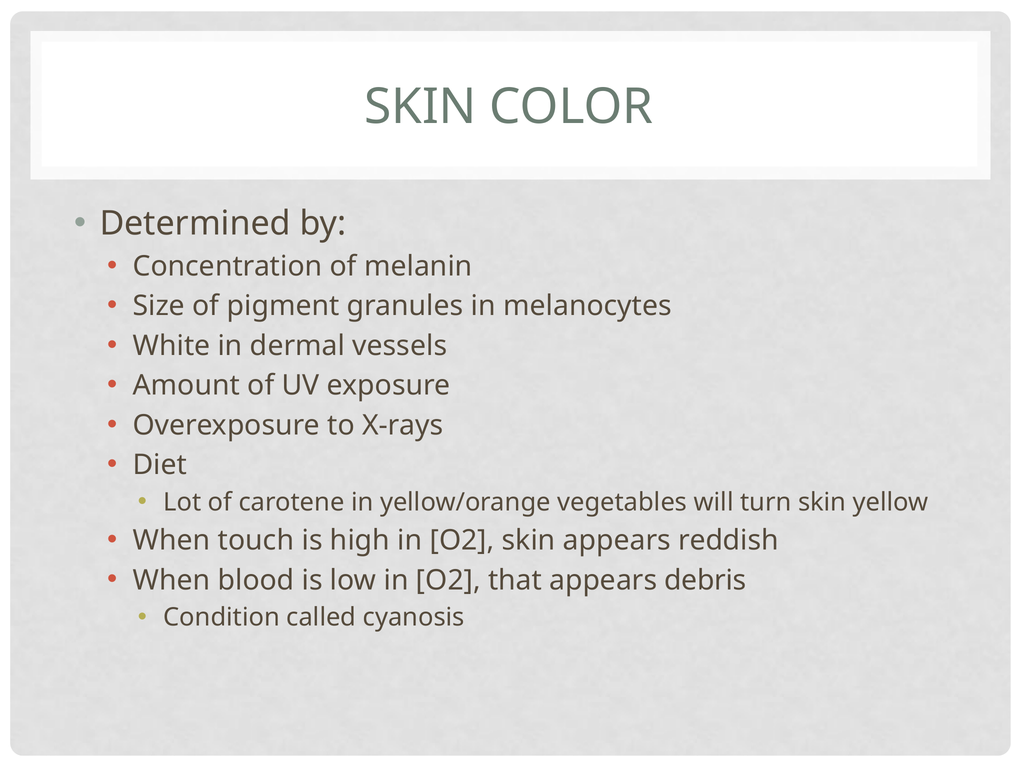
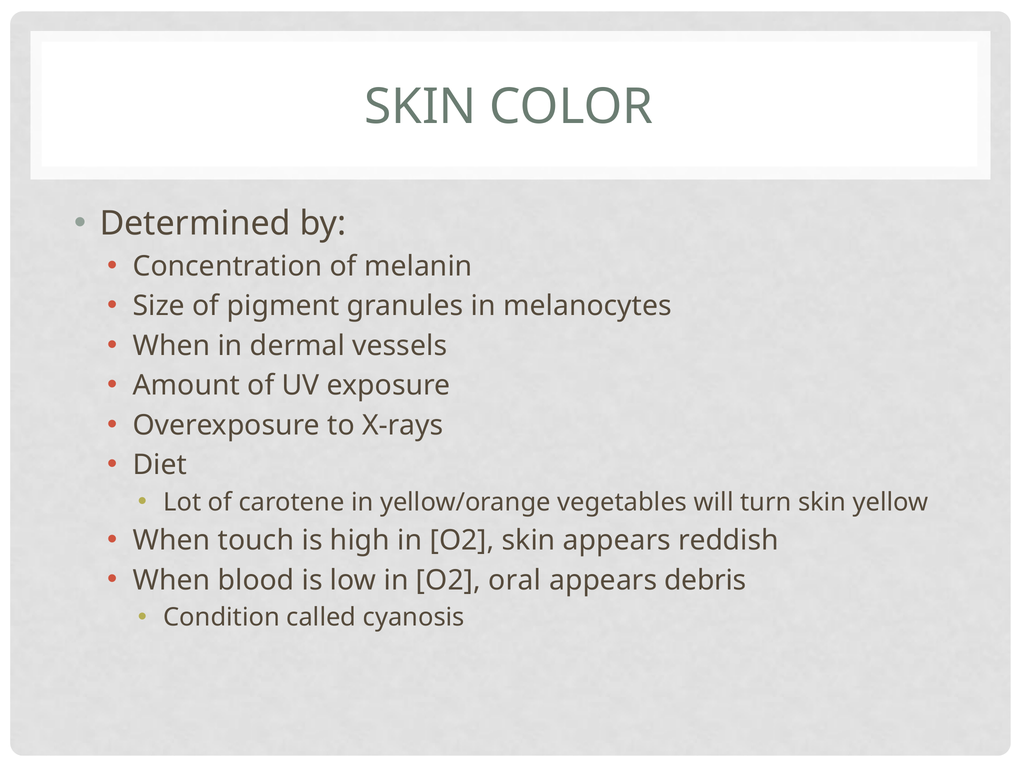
White: White -> When (171, 346)
that: that -> oral (515, 580)
